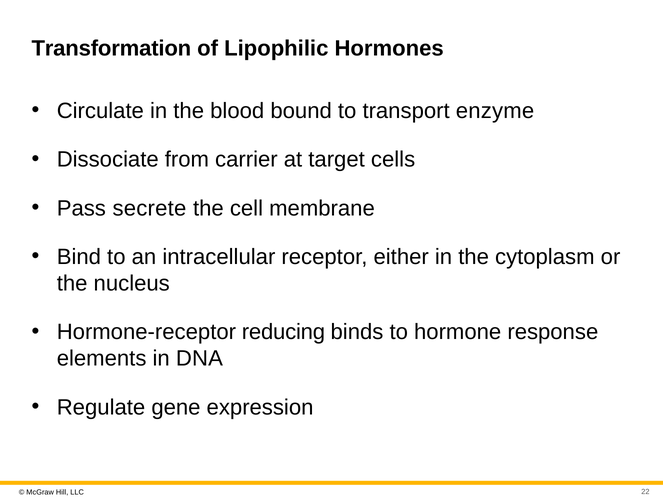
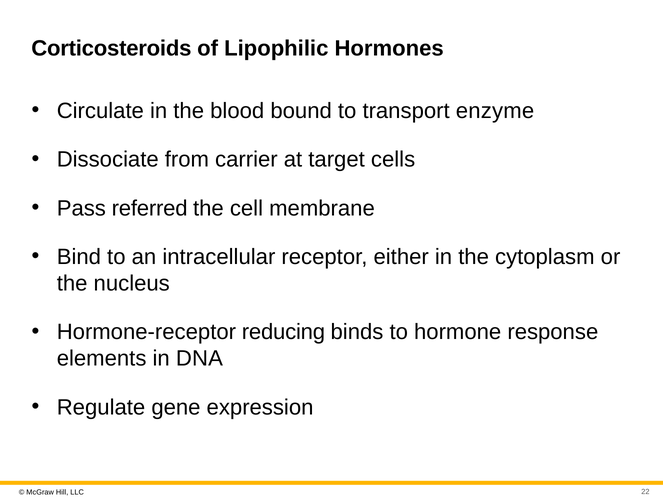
Transformation: Transformation -> Corticosteroids (111, 48)
secrete: secrete -> referred (150, 208)
